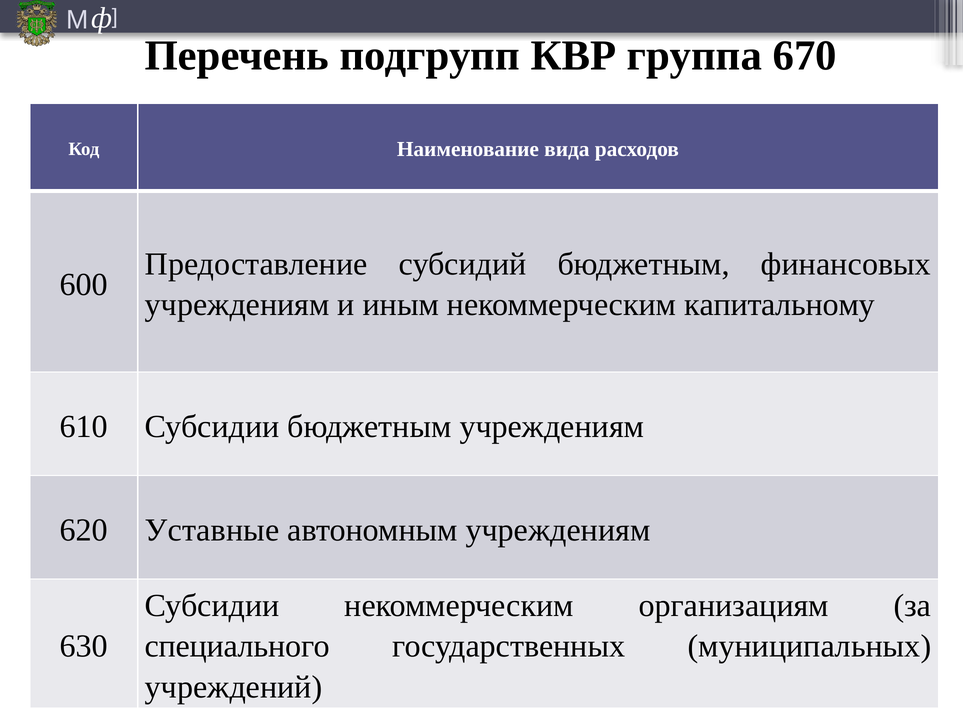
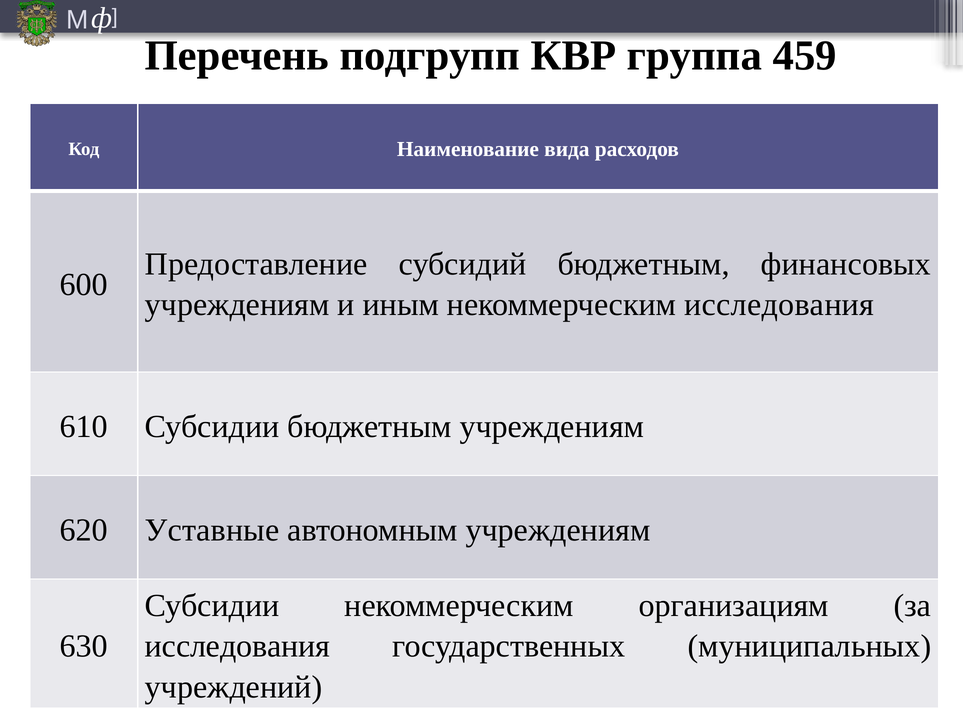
670: 670 -> 459 (805, 56)
некоммерческим капитальному: капитальному -> исследования (779, 305)
специального: специального -> исследования (237, 647)
